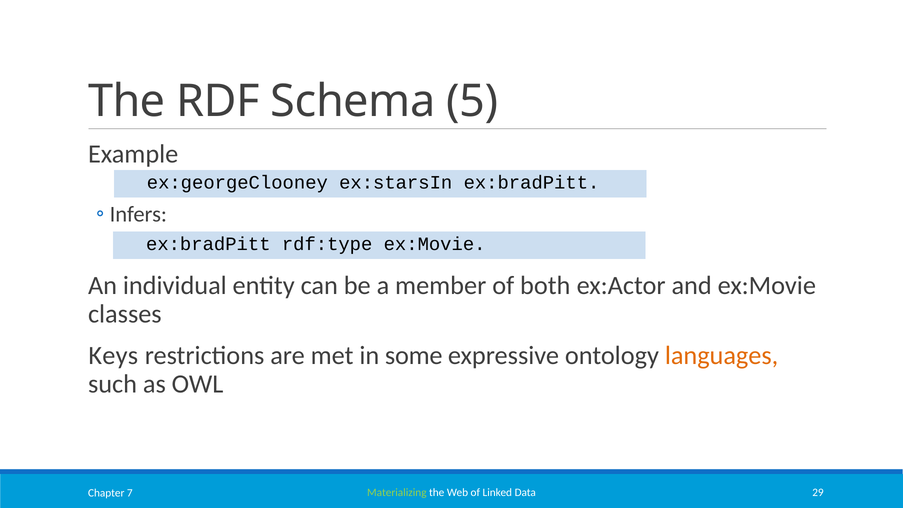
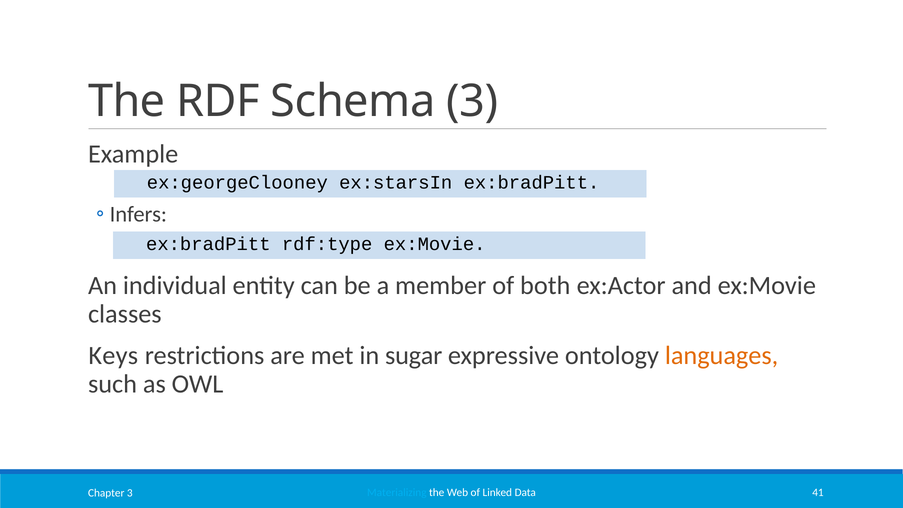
Schema 5: 5 -> 3 (472, 101)
some: some -> sugar (414, 356)
Materializing colour: light green -> light blue (397, 493)
29: 29 -> 41 (818, 493)
Chapter 7: 7 -> 3 (130, 493)
